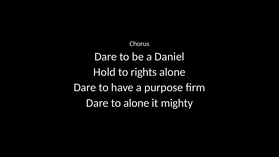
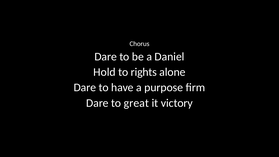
to alone: alone -> great (136, 103)
mighty: mighty -> victory (177, 103)
